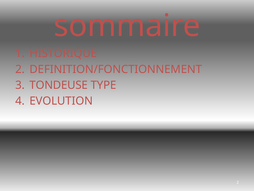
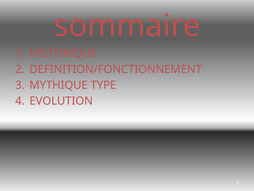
TONDEUSE: TONDEUSE -> MYTHIQUE (59, 85)
